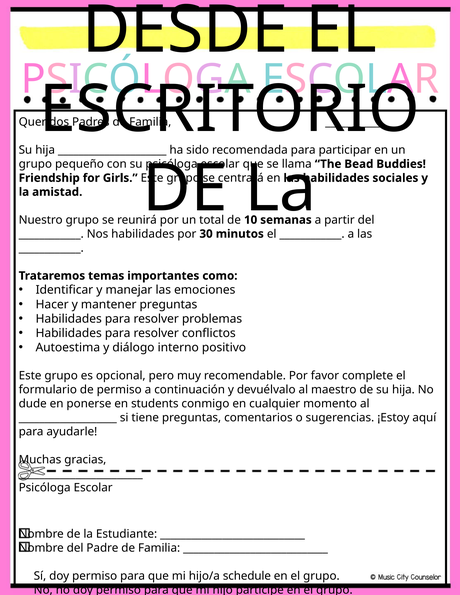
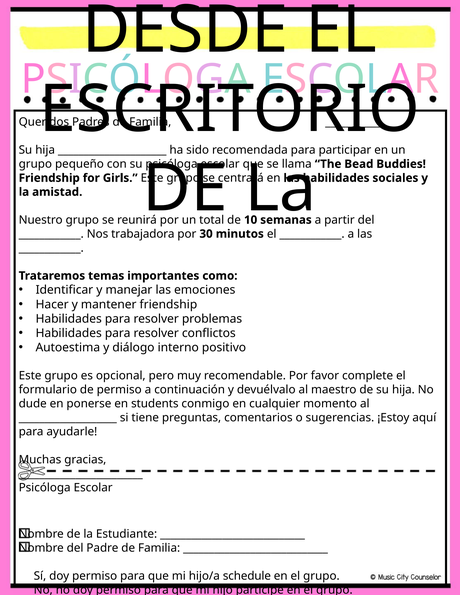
Nos habilidades: habilidades -> trabajadora (143, 234)
mantener preguntas: preguntas -> friendship (168, 305)
